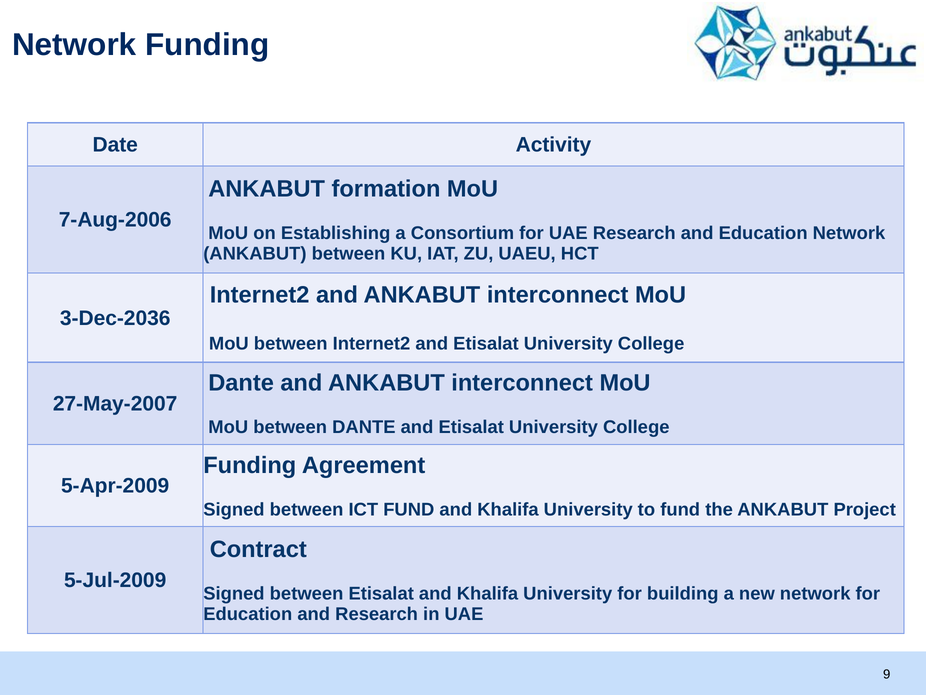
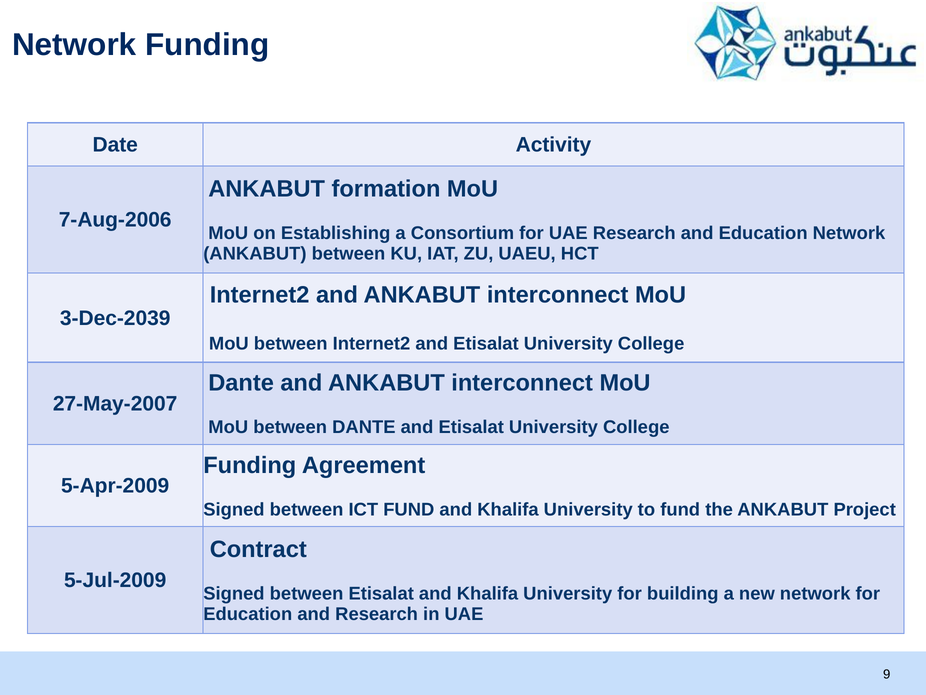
3-Dec-2036: 3-Dec-2036 -> 3-Dec-2039 (115, 318)
